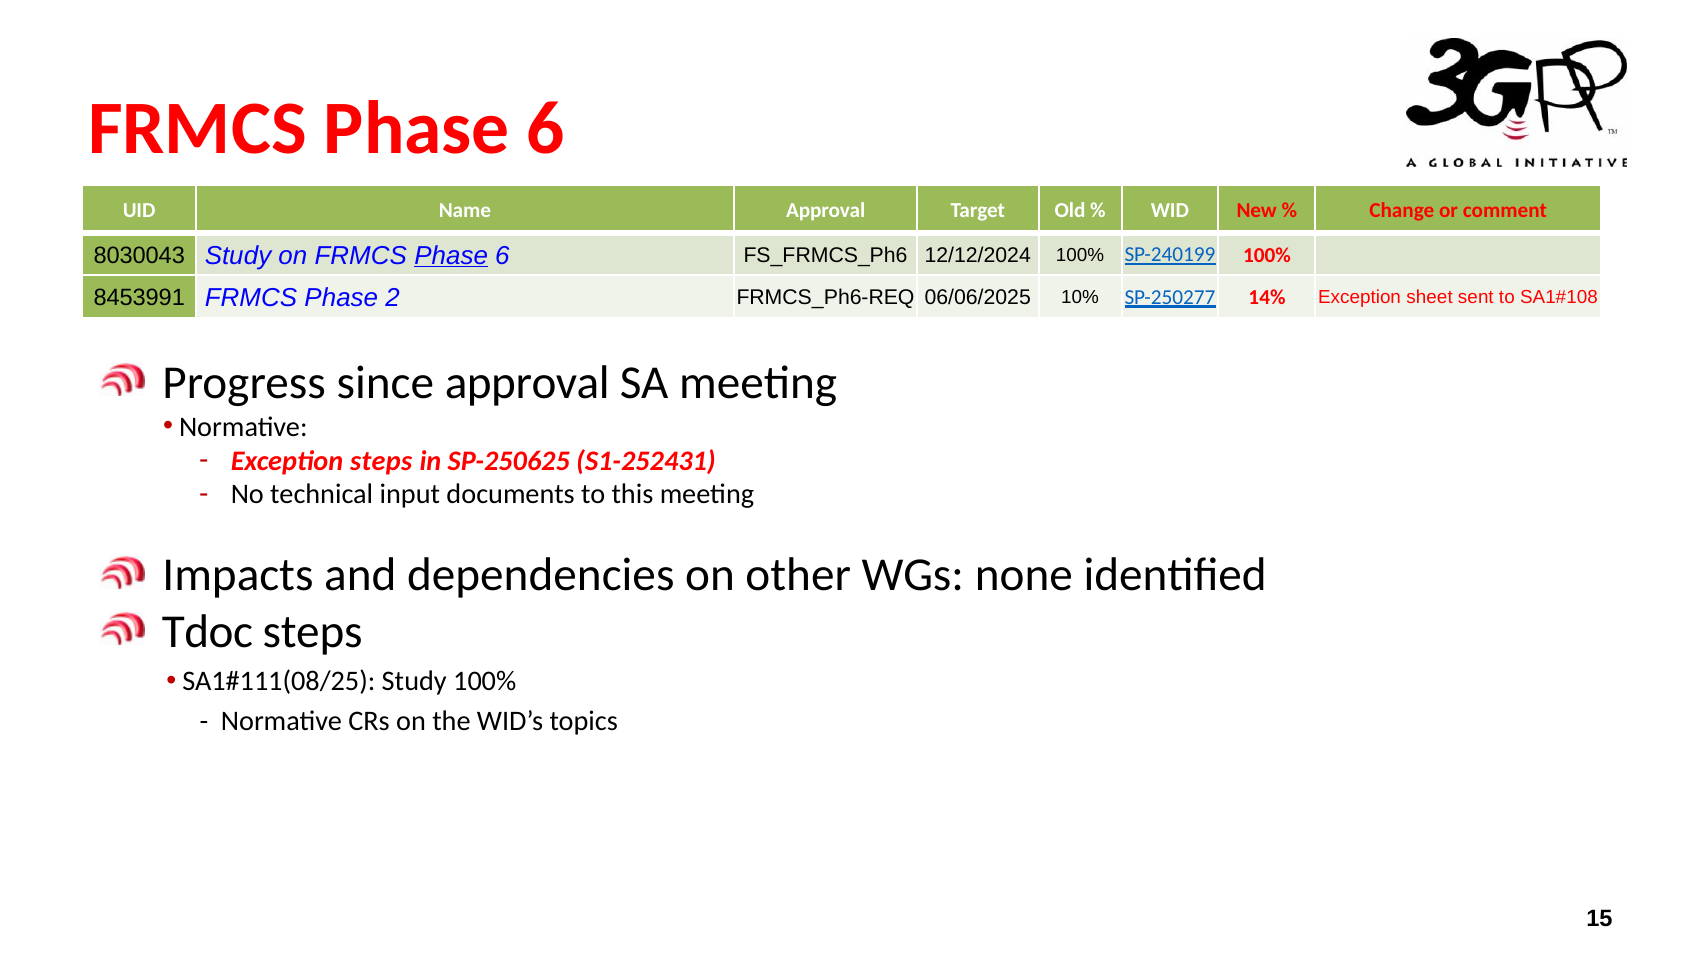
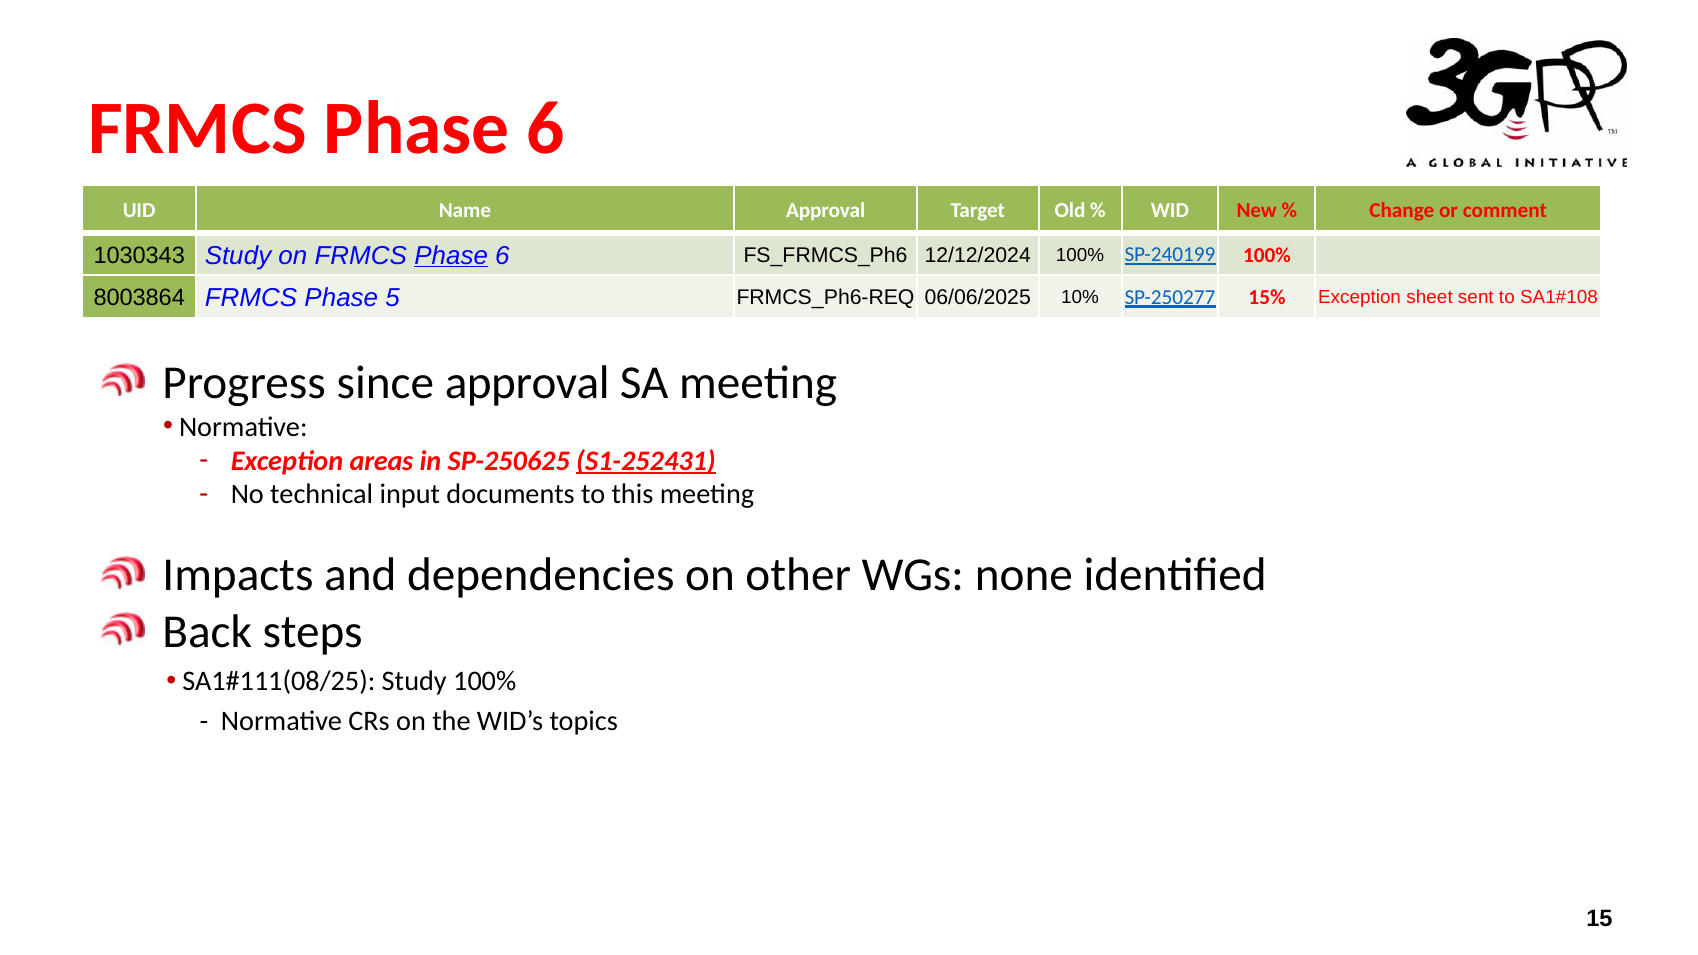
8030043: 8030043 -> 1030343 (139, 255)
8453991: 8453991 -> 8003864 (139, 298)
2: 2 -> 5 (393, 298)
14%: 14% -> 15% (1267, 298)
Exception steps: steps -> areas (381, 461)
S1-252431 underline: none -> present (646, 461)
Tdoc: Tdoc -> Back (207, 632)
